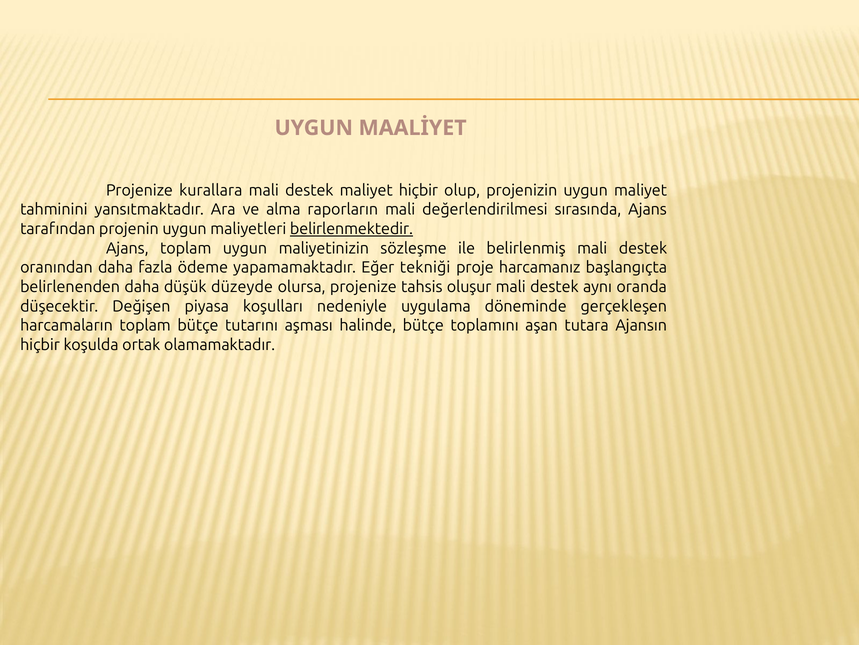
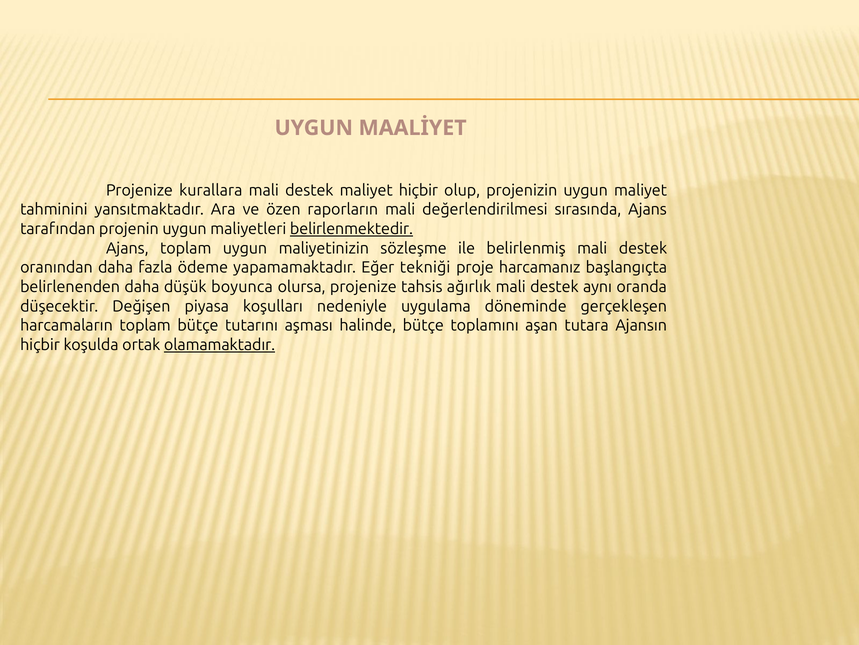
alma: alma -> özen (283, 209)
düzeyde: düzeyde -> boyunca (242, 287)
oluşur: oluşur -> ağırlık (469, 287)
olamamaktadır underline: none -> present (220, 345)
